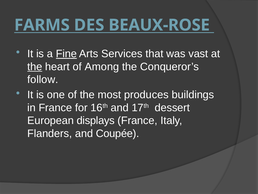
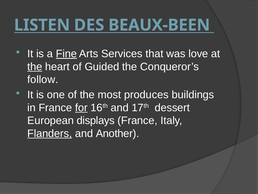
FARMS: FARMS -> LISTEN (42, 25)
BEAUX-ROSE: BEAUX-ROSE -> BEAUX-BEEN (159, 25)
vast: vast -> love (198, 54)
Among: Among -> Guided (102, 67)
for underline: none -> present (81, 107)
Flanders underline: none -> present (50, 133)
Coupée: Coupée -> Another (118, 133)
